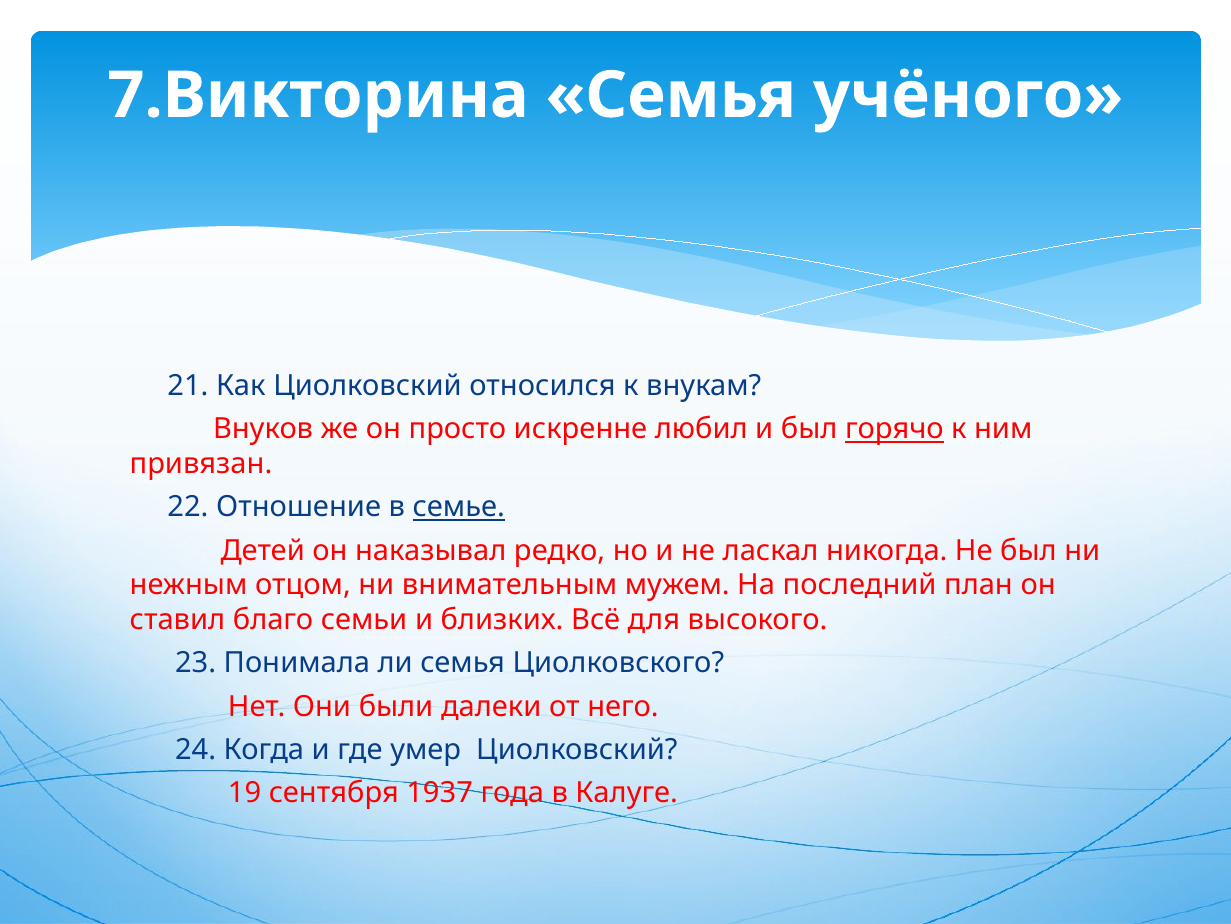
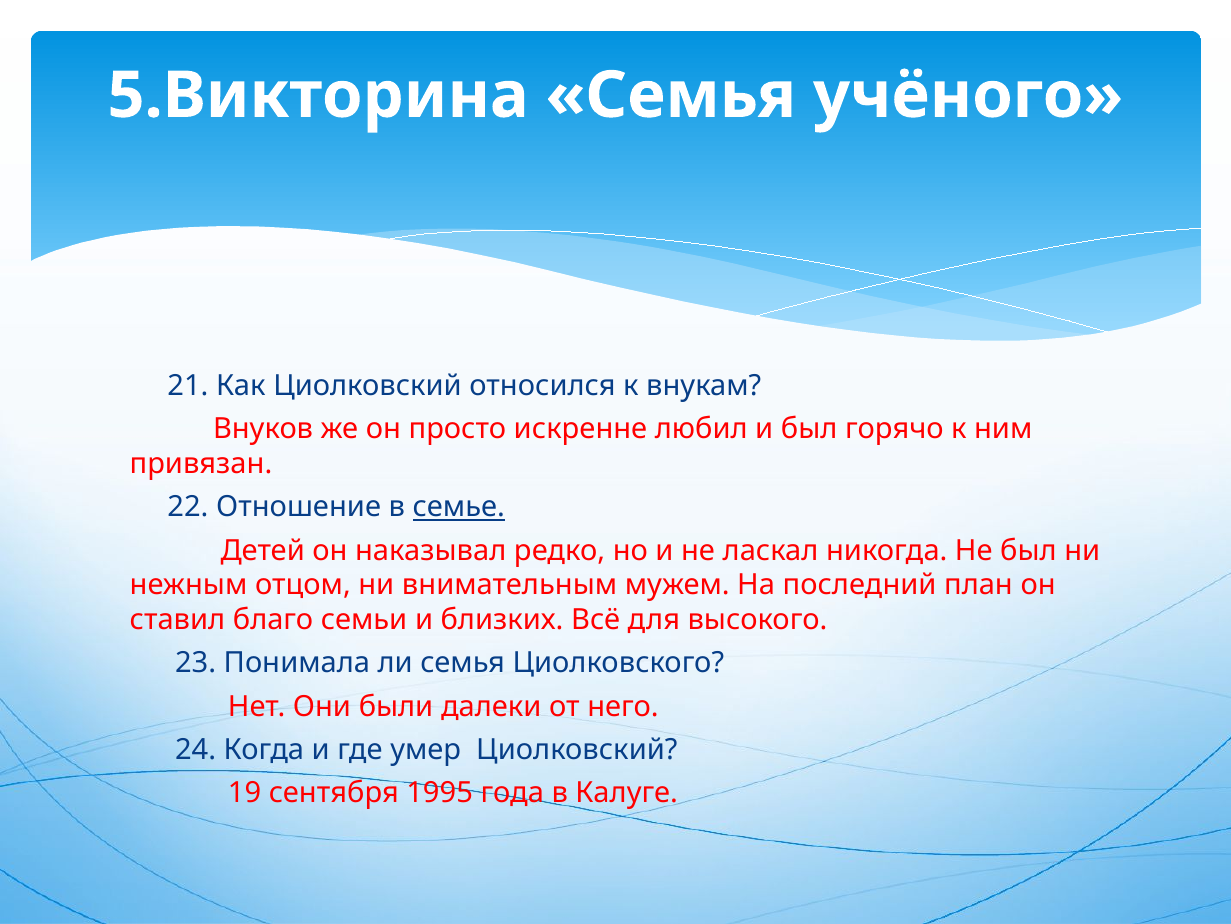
7.Викторина: 7.Викторина -> 5.Викторина (318, 95)
горячо underline: present -> none (894, 429)
1937: 1937 -> 1995 (440, 792)
